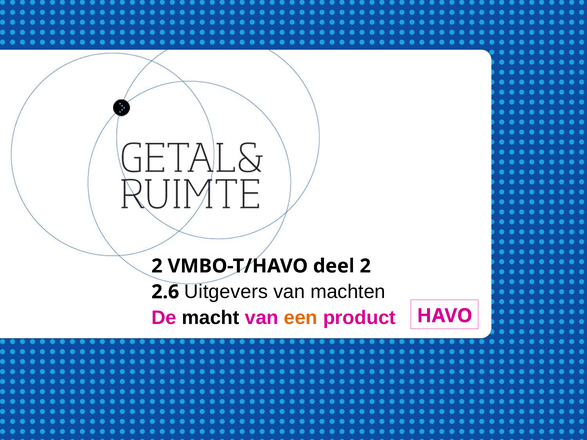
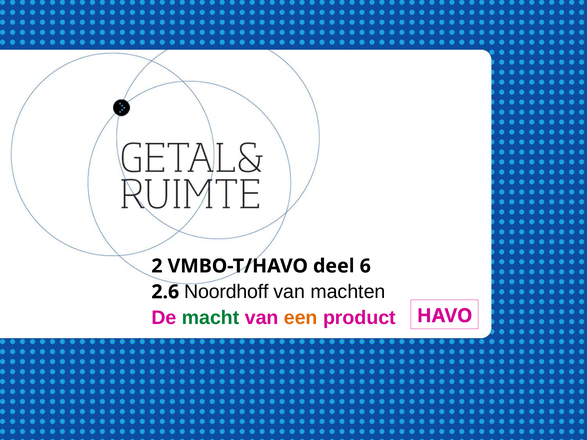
deel 2: 2 -> 6 (365, 266)
Uitgevers: Uitgevers -> Noordhoff (226, 292)
macht colour: black -> green (211, 318)
